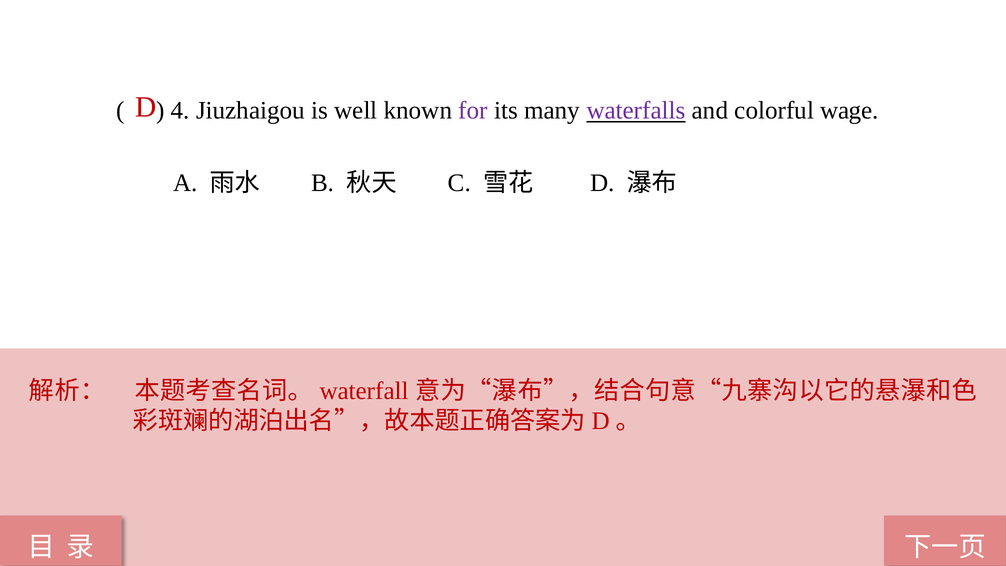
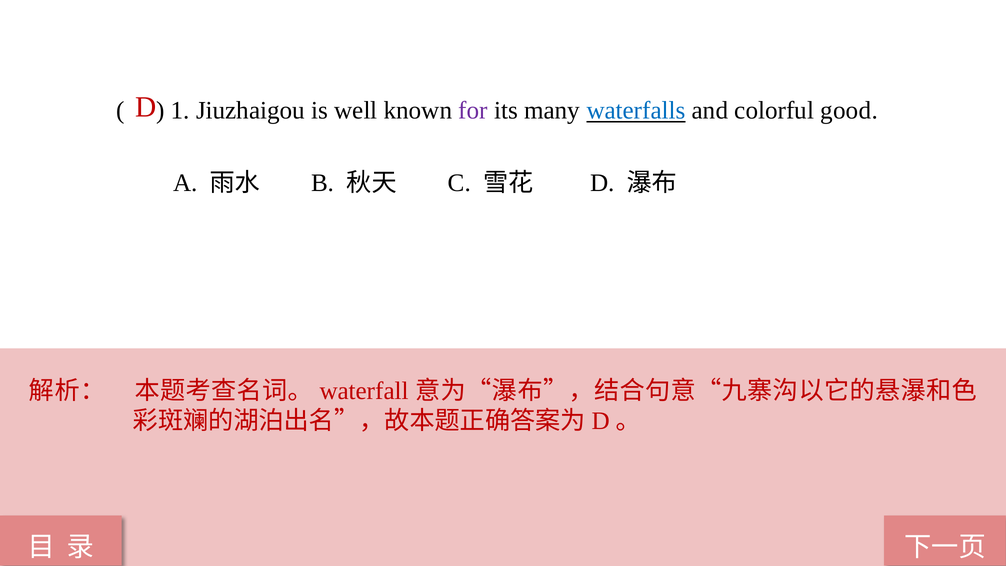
4: 4 -> 1 (180, 110)
waterfalls colour: purple -> blue (636, 110)
wage: wage -> good (849, 110)
